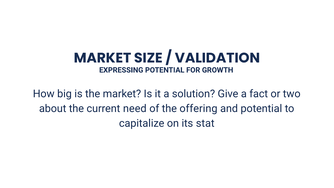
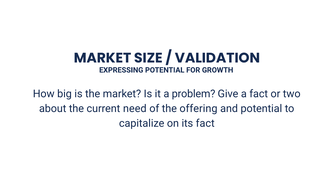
solution: solution -> problem (194, 94)
its stat: stat -> fact (205, 123)
